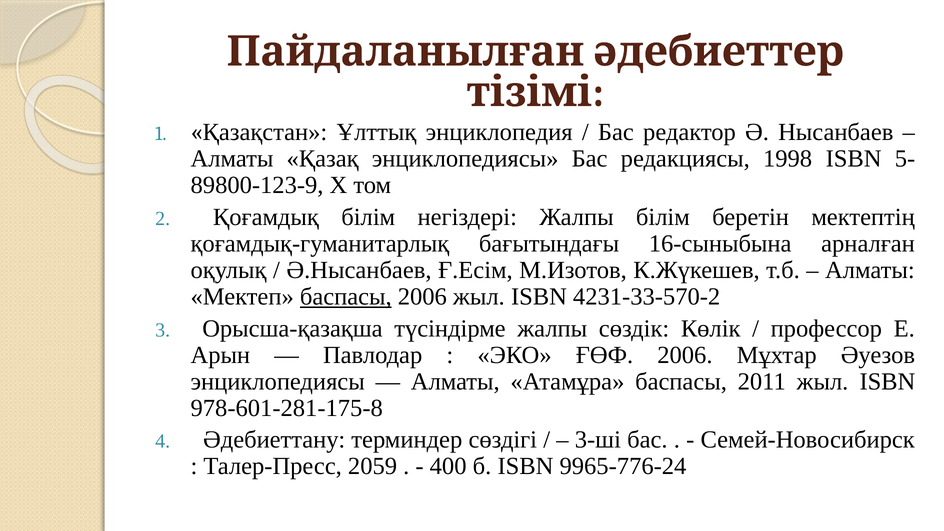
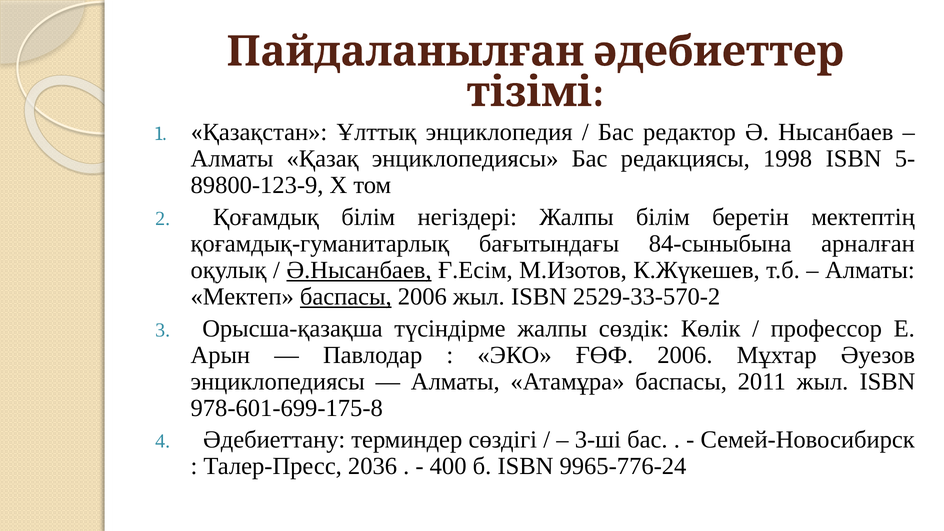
16-сыныбына: 16-сыныбына -> 84-сыныбына (720, 244)
Ә.Нысанбаев underline: none -> present (359, 270)
4231-33-570-2: 4231-33-570-2 -> 2529-33-570-2 (647, 297)
978-601-281-175-8: 978-601-281-175-8 -> 978-601-699-175-8 (287, 408)
2059: 2059 -> 2036 (373, 466)
